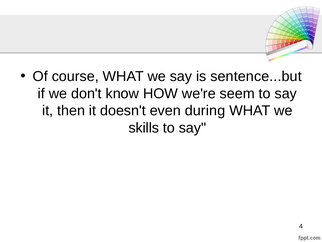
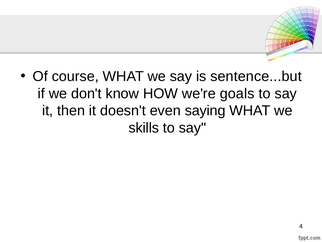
seem: seem -> goals (237, 93)
during: during -> saying (205, 111)
